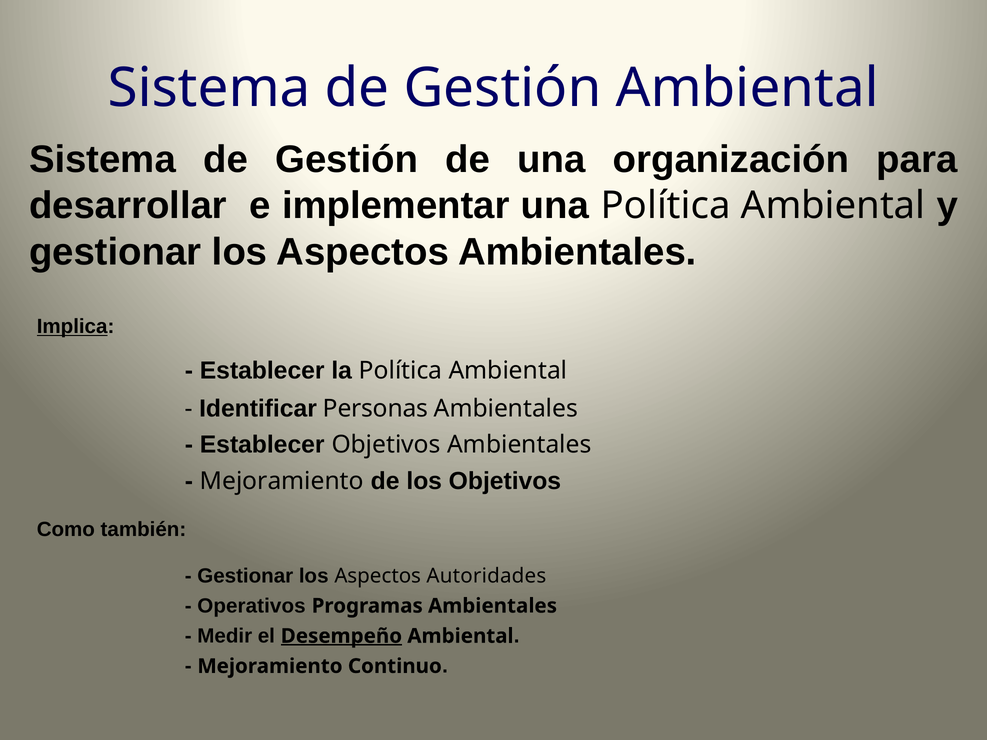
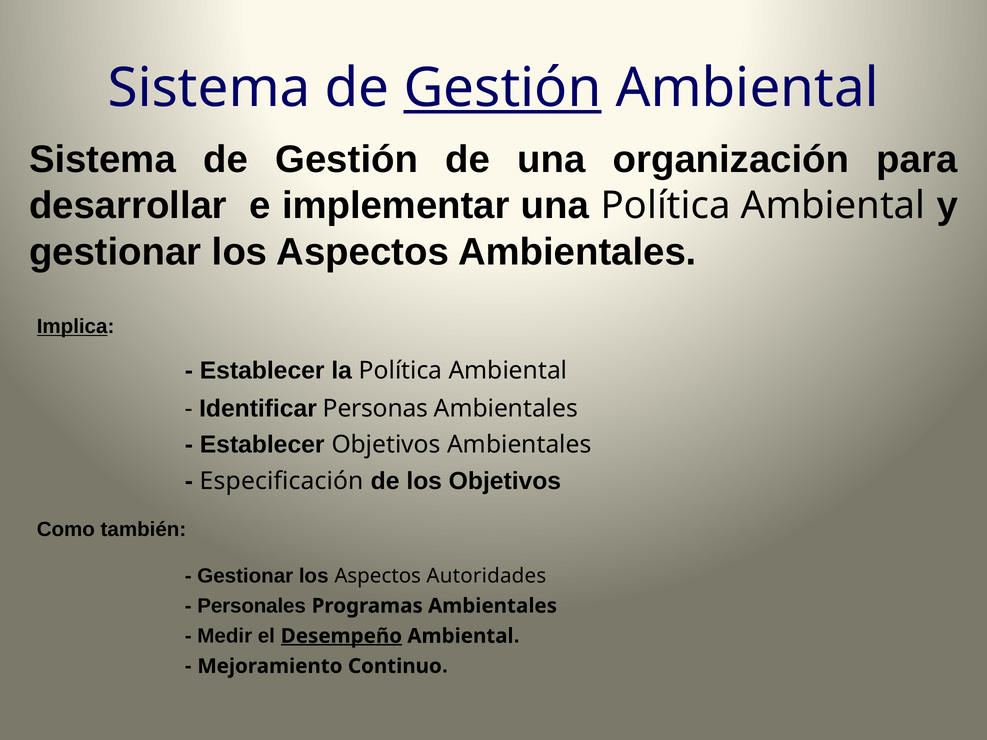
Gestión underline: none -> present (502, 88)
Mejoramiento: Mejoramiento -> Especificación (282, 481)
Operativos: Operativos -> Personales (252, 606)
